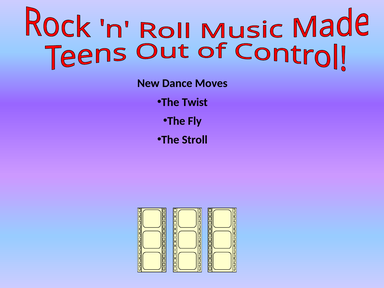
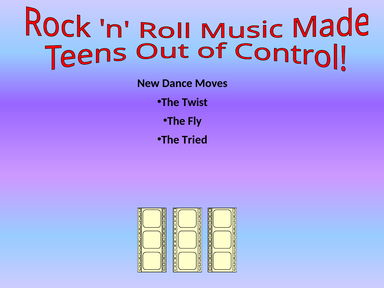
Stroll: Stroll -> Tried (195, 140)
